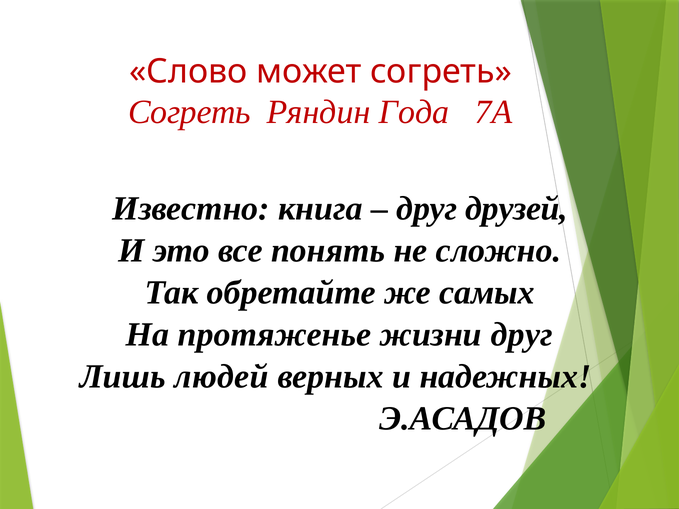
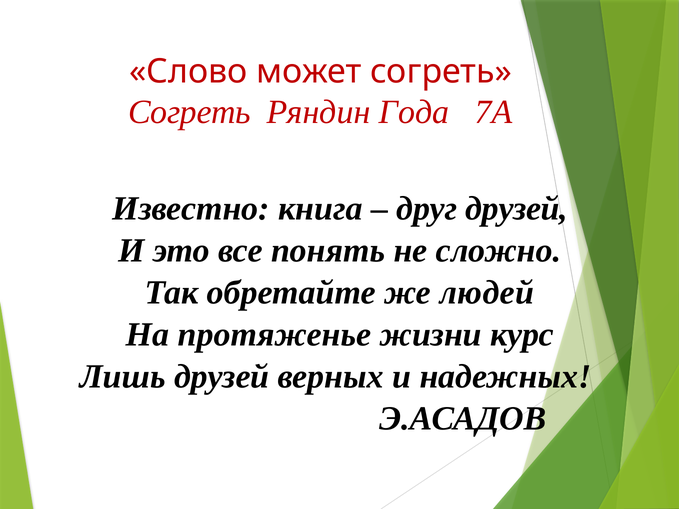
самых: самых -> людей (487, 293)
жизни друг: друг -> курс (522, 335)
Лишь людей: людей -> друзей (222, 377)
